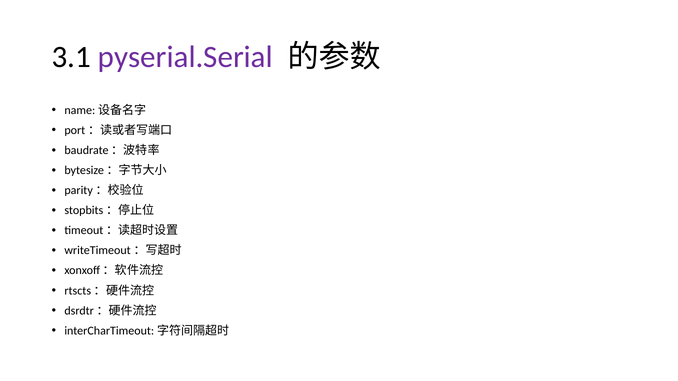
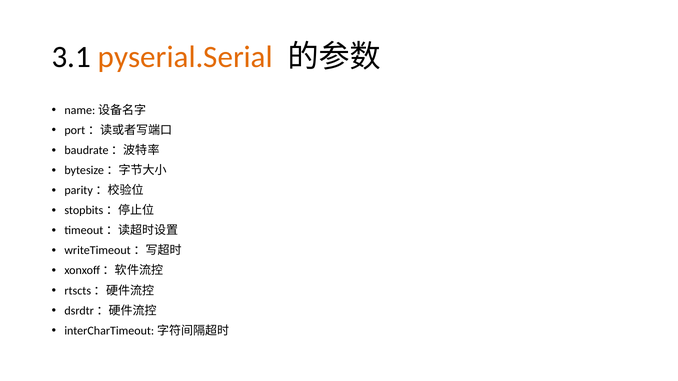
pyserial.Serial colour: purple -> orange (185, 57)
